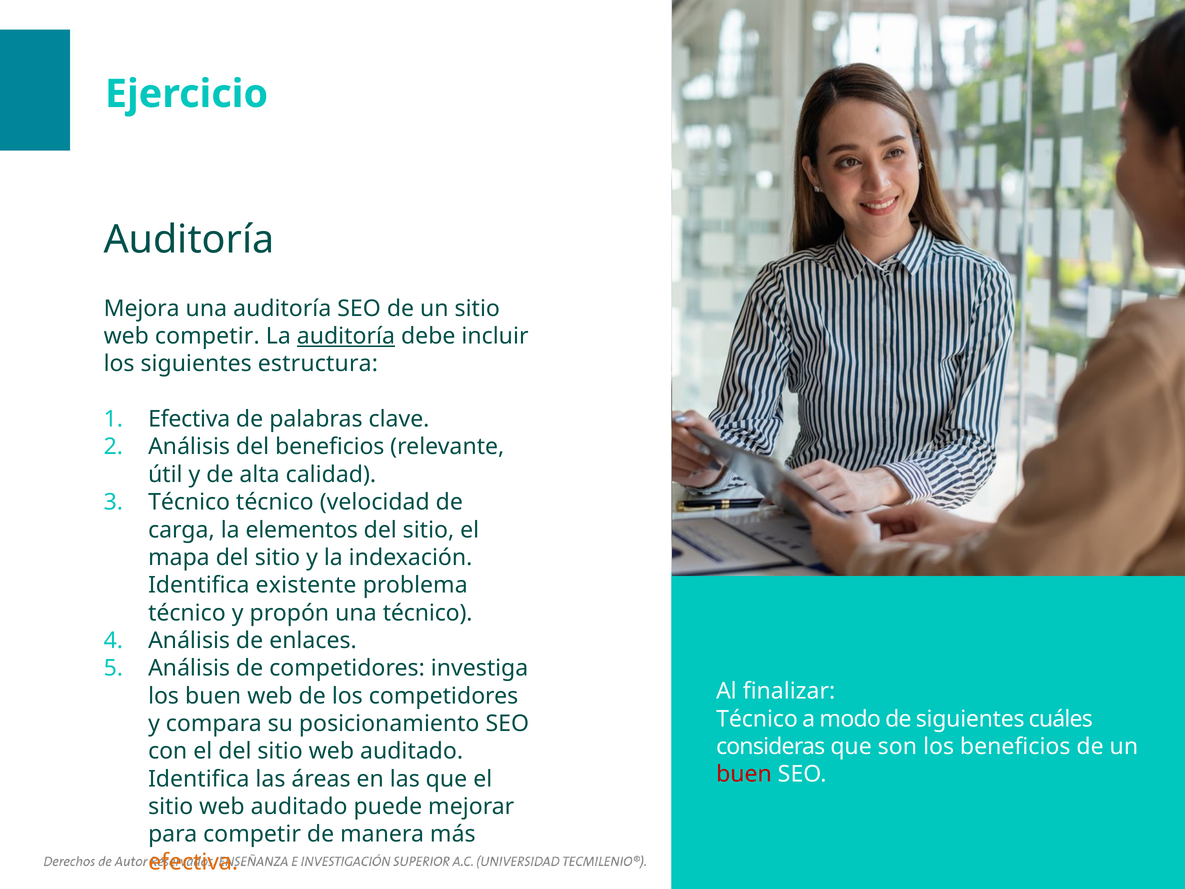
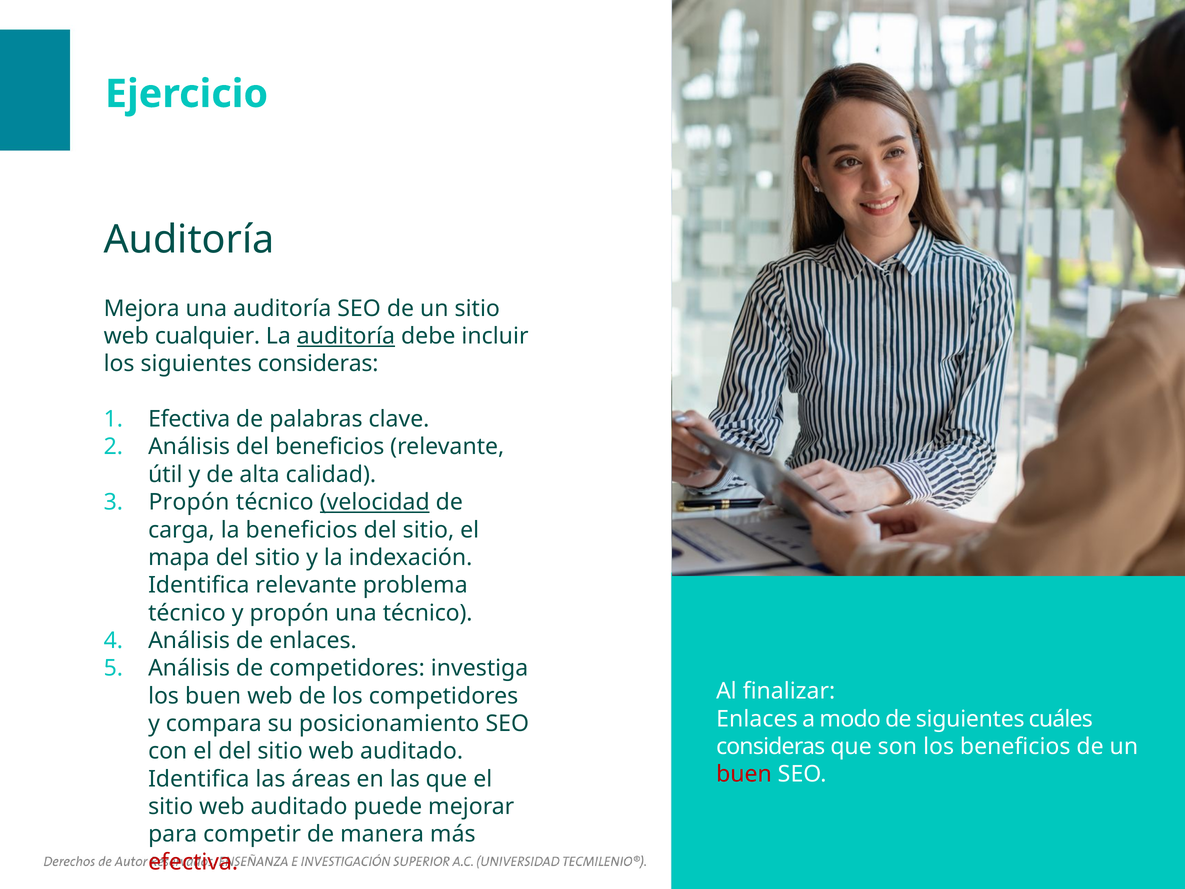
web competir: competir -> cualquier (208, 336)
siguientes estructura: estructura -> consideras (318, 364)
Técnico: Técnico -> Propón (189, 502)
velocidad underline: none -> present (375, 502)
la elementos: elementos -> beneficios (302, 530)
Identifica existente: existente -> relevante (306, 585)
Técnico: Técnico -> Enlaces (757, 719)
efectiva colour: orange -> red (193, 862)
